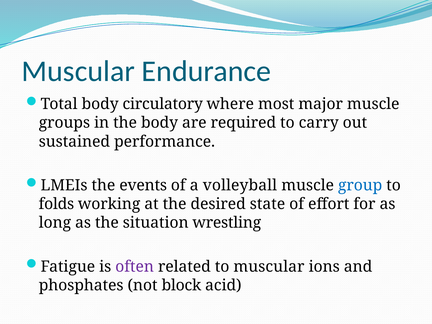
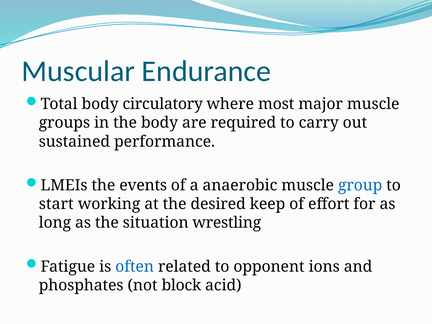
volleyball: volleyball -> anaerobic (240, 185)
folds: folds -> start (56, 204)
state: state -> keep (268, 204)
often colour: purple -> blue (135, 267)
to muscular: muscular -> opponent (269, 267)
